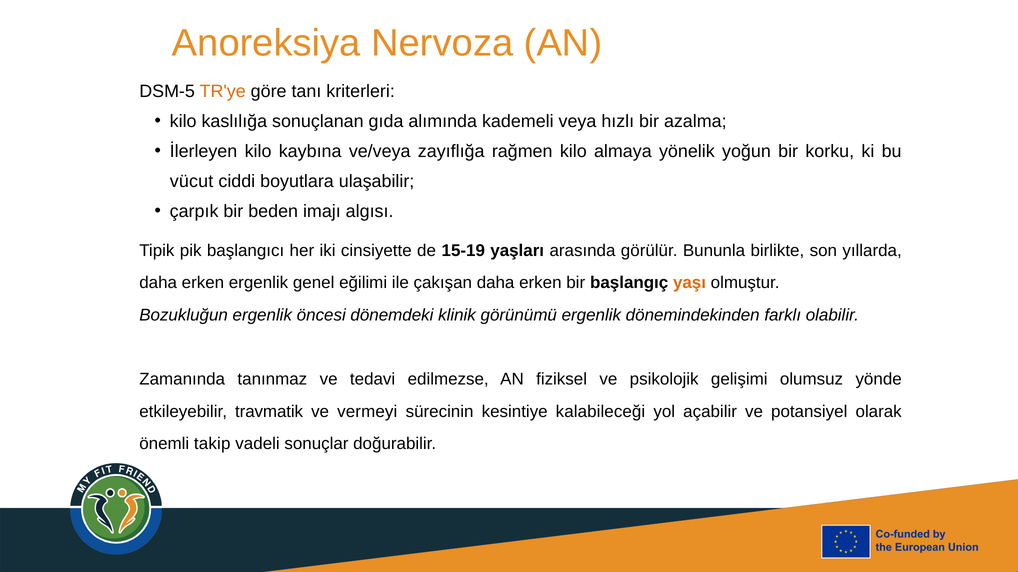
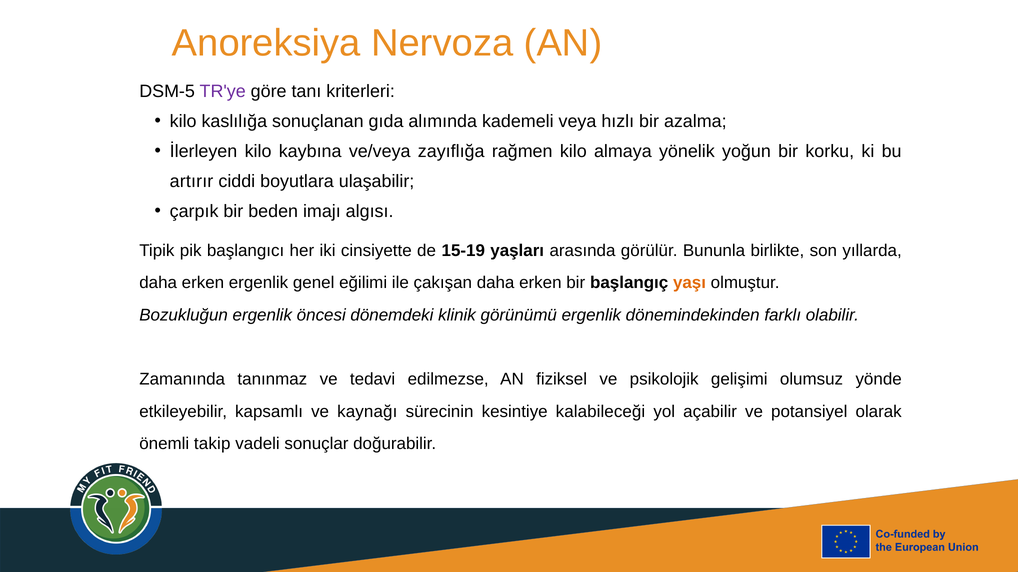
TR'ye colour: orange -> purple (223, 91)
vücut: vücut -> artırır (192, 182)
travmatik: travmatik -> kapsamlı (269, 412)
vermeyi: vermeyi -> kaynağı (367, 412)
